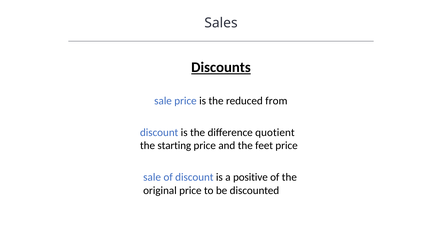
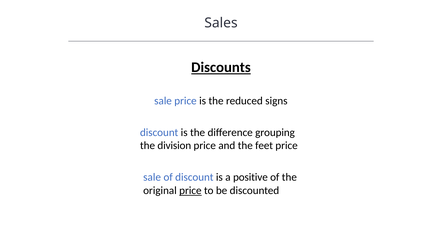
from: from -> signs (276, 101)
quotient: quotient -> grouping (275, 133)
starting: starting -> division (174, 146)
price underline: none -> present (190, 191)
